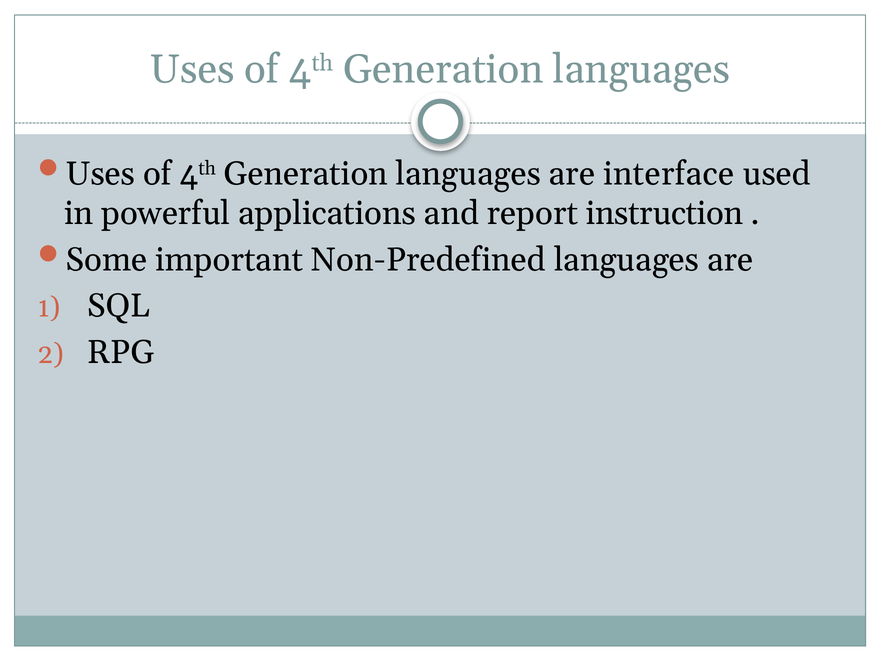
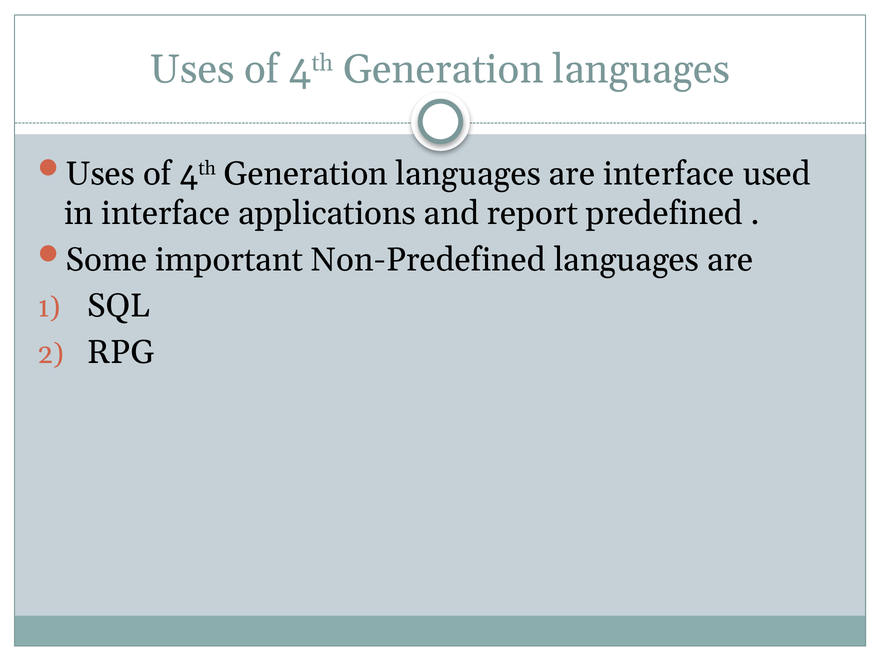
in powerful: powerful -> interface (166, 213)
instruction: instruction -> predefined (664, 213)
